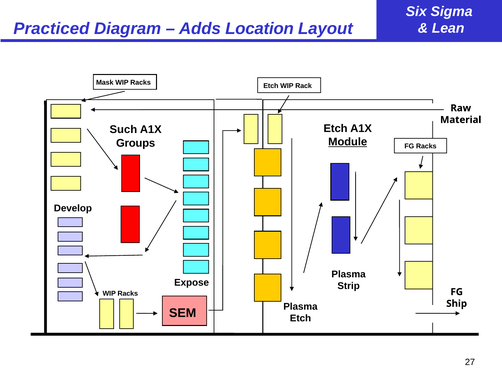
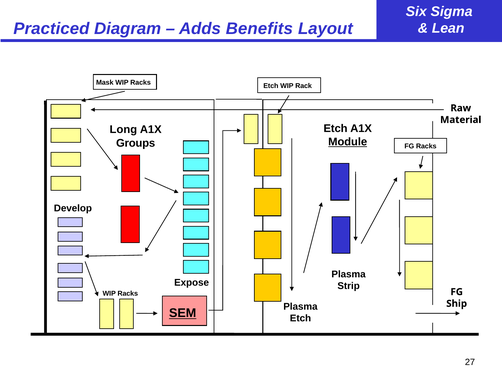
Location: Location -> Benefits (259, 29)
Such: Such -> Long (123, 130)
SEM underline: none -> present (183, 314)
